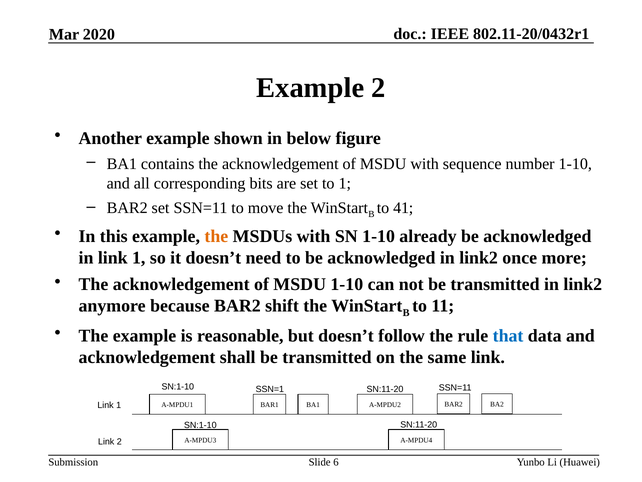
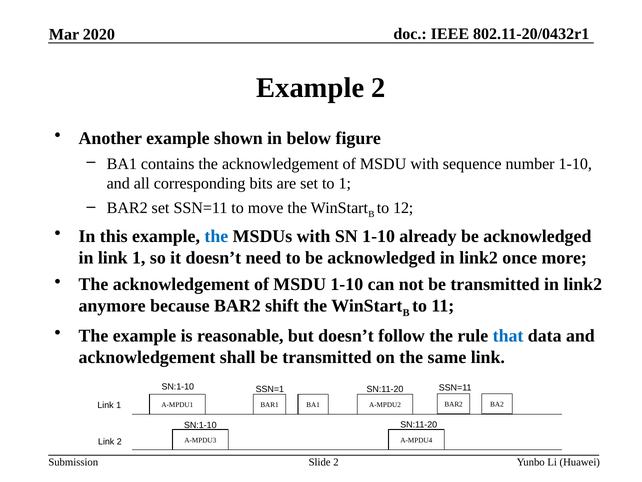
41: 41 -> 12 (403, 208)
the colour: orange -> blue (216, 236)
Slide 6: 6 -> 2 (336, 462)
